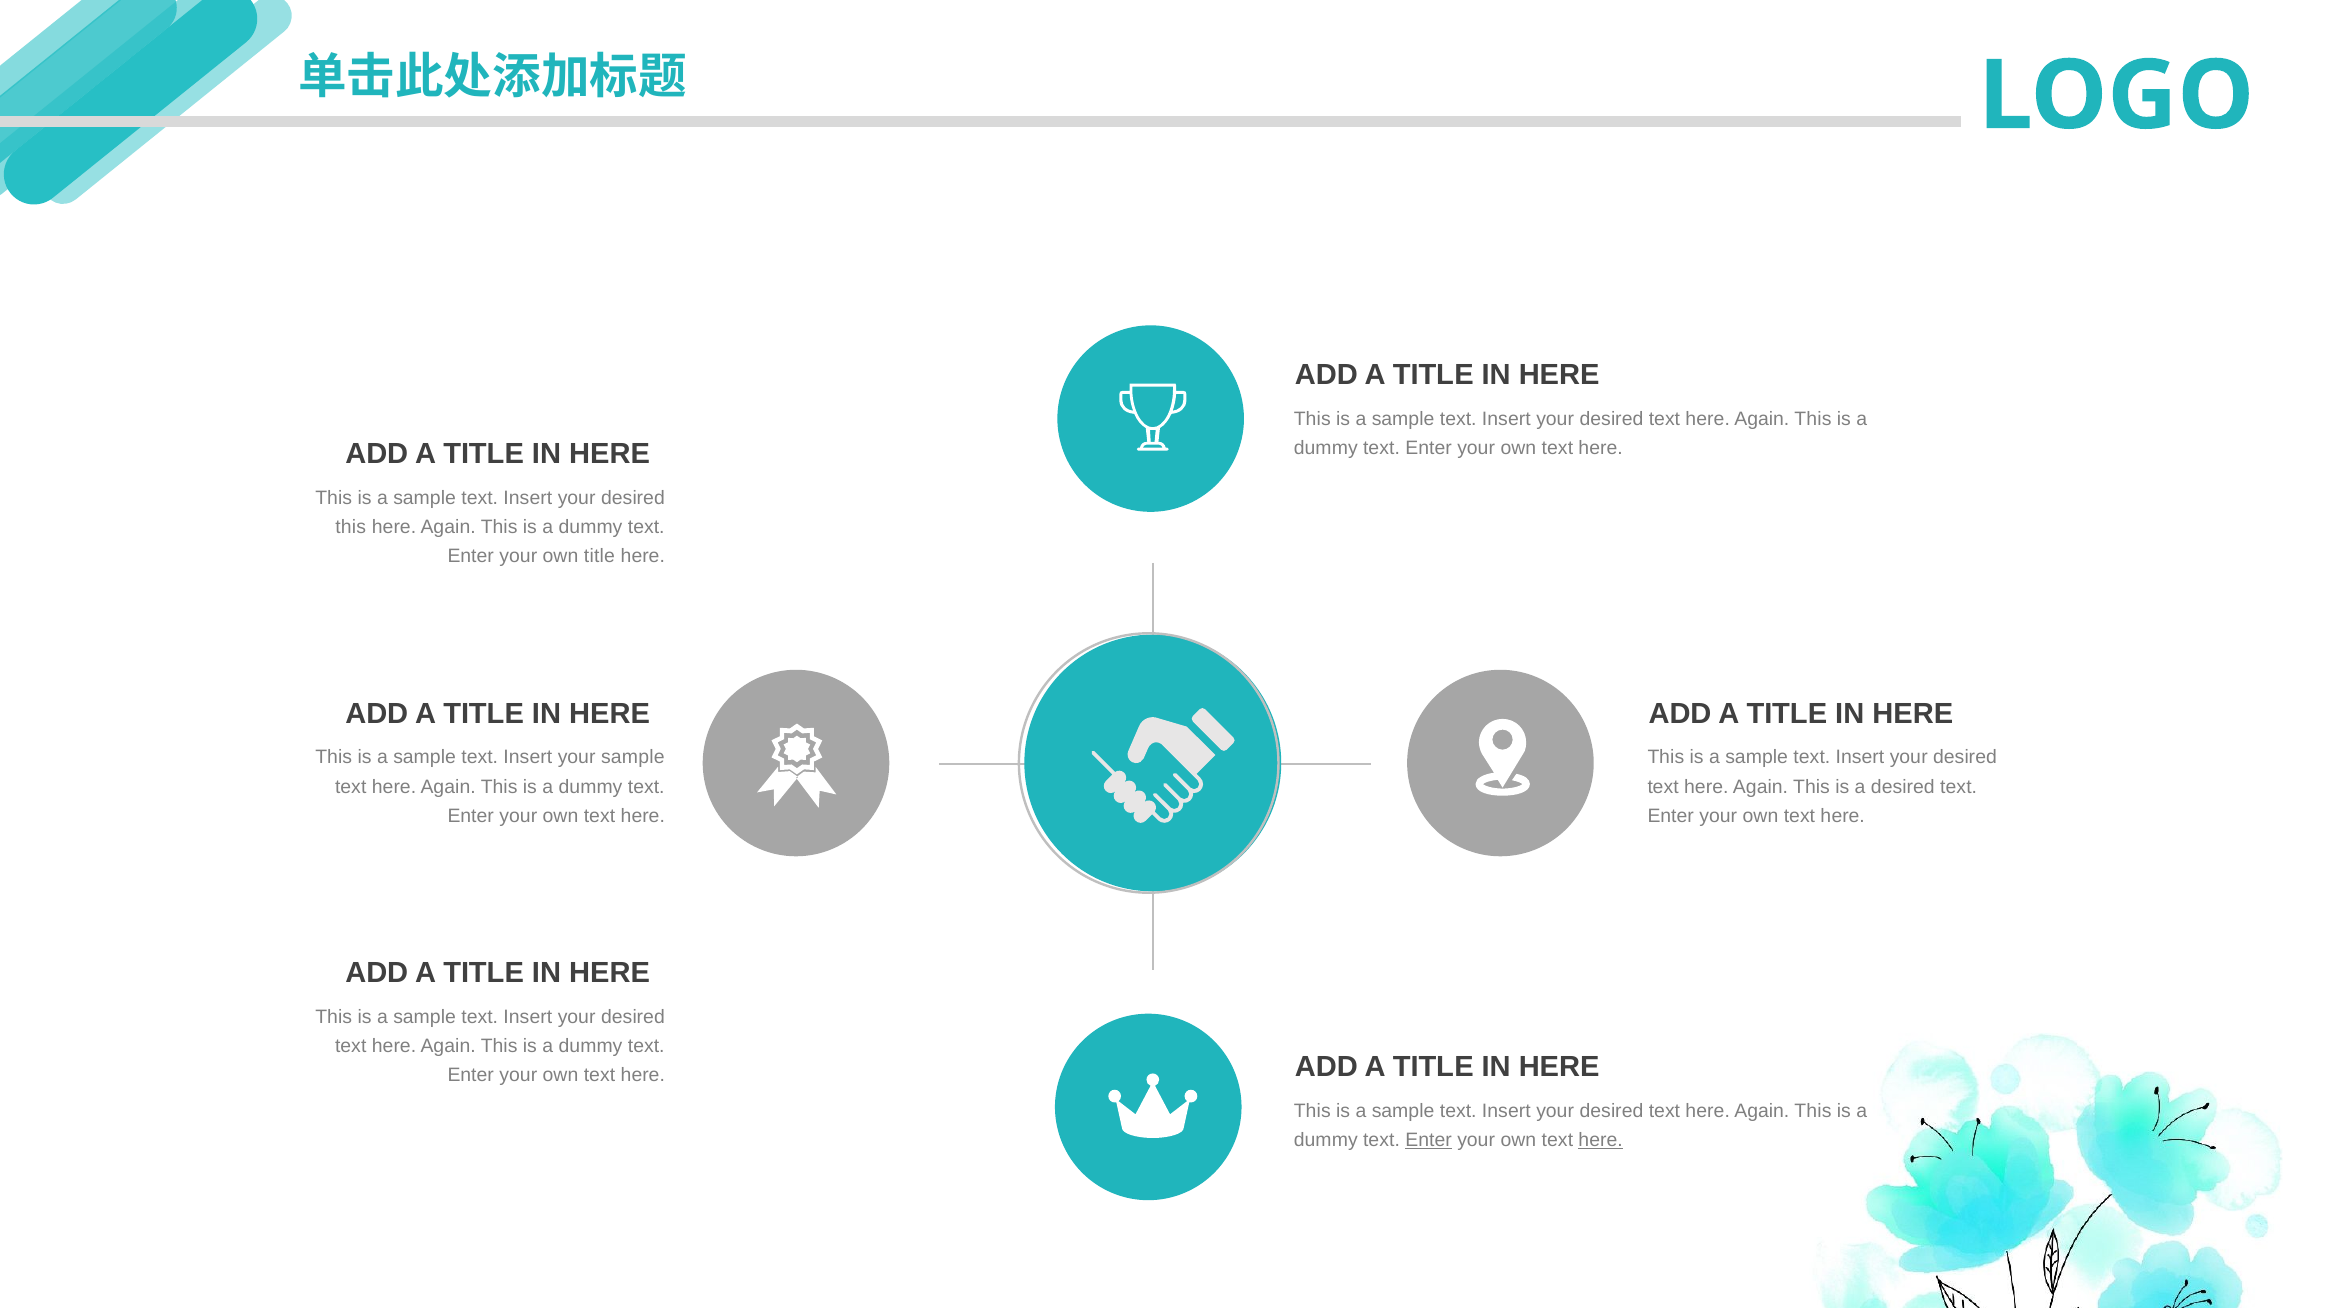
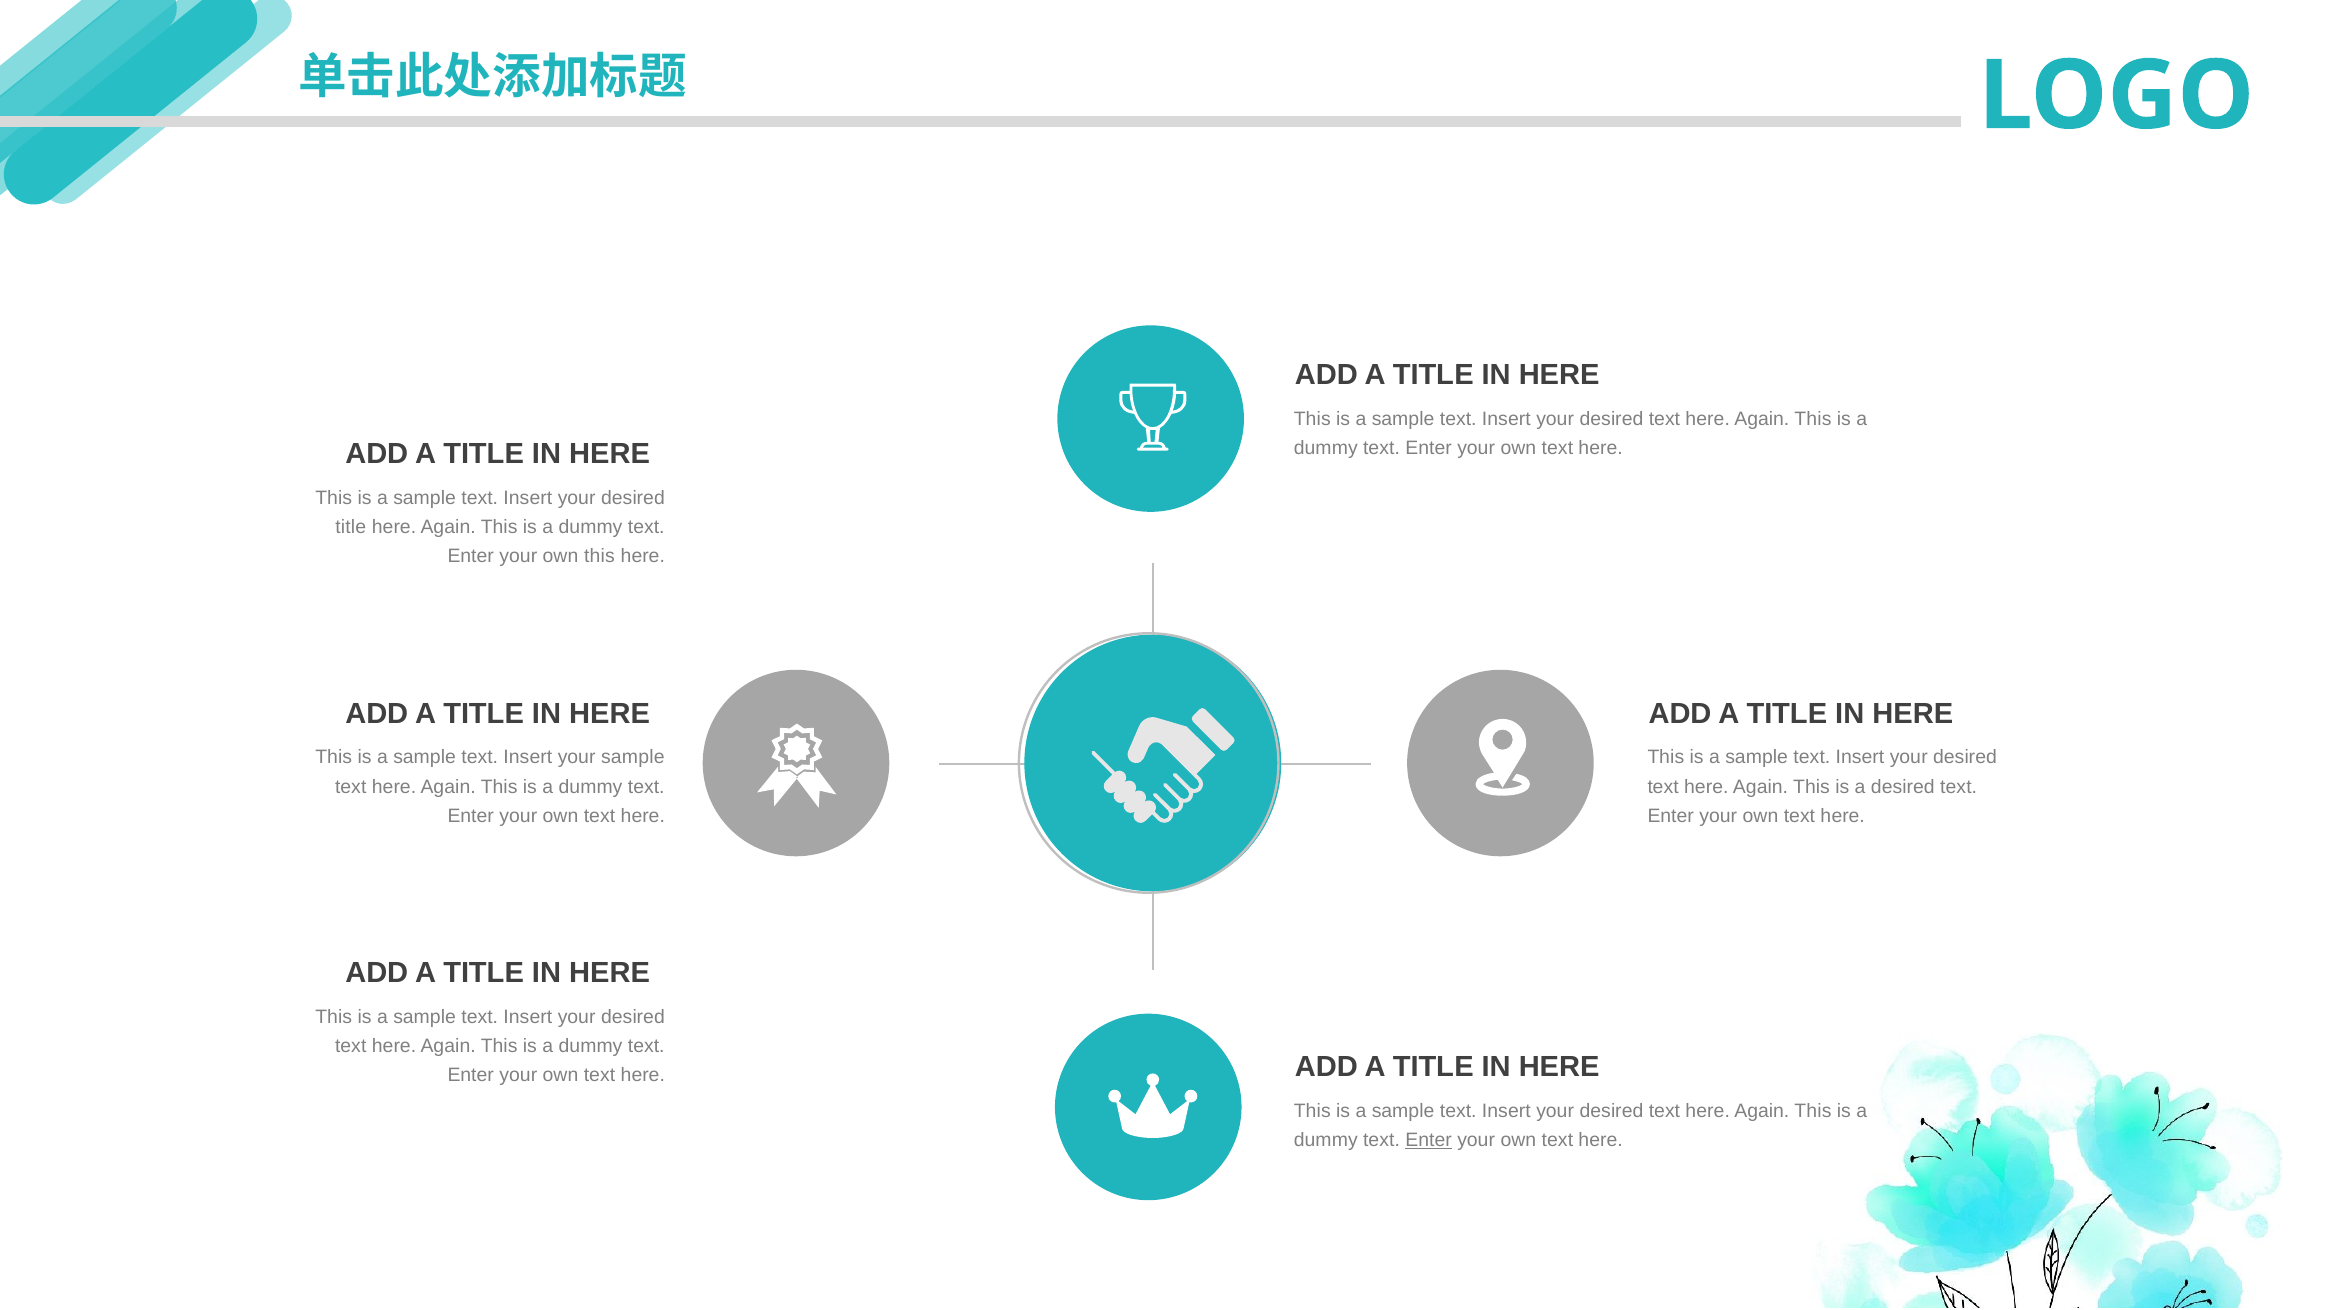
this: this -> title (351, 527)
own title: title -> this (599, 557)
here underline: present -> none (1601, 1140)
